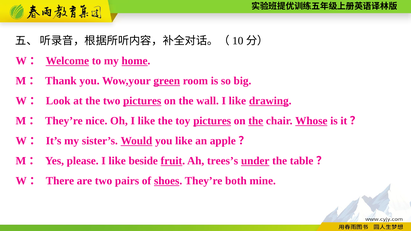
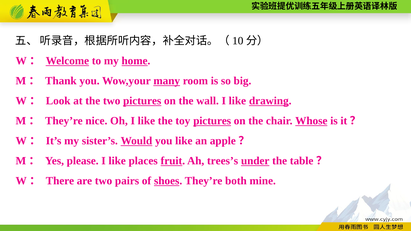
green: green -> many (167, 81)
the underline: present -> none (256, 121)
beside: beside -> places (143, 161)
